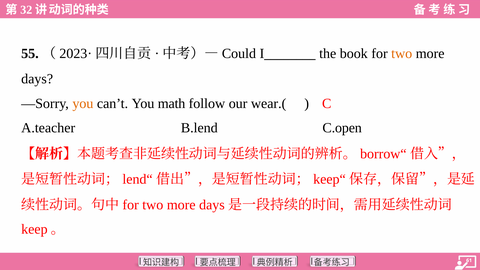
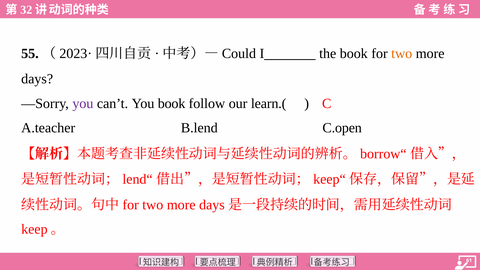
you colour: orange -> purple (83, 103)
You math: math -> book (172, 103)
wear.(: wear.( -> learn.( (269, 103)
